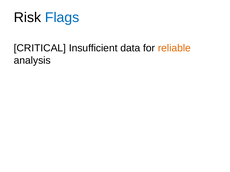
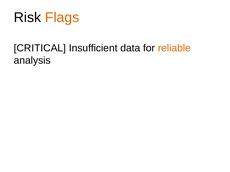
Flags colour: blue -> orange (62, 17)
